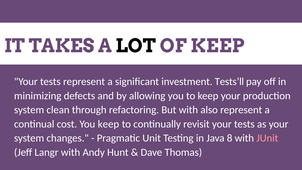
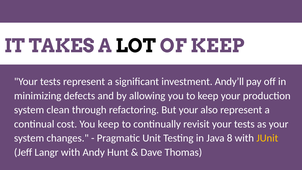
Tests’ll: Tests’ll -> Andy’ll (229, 82)
But with: with -> your (188, 110)
JUnit colour: pink -> yellow (267, 138)
